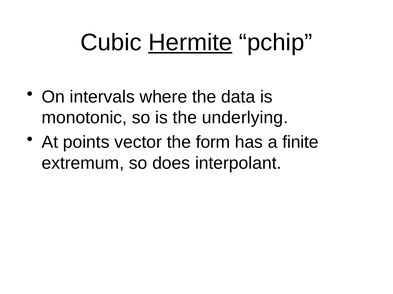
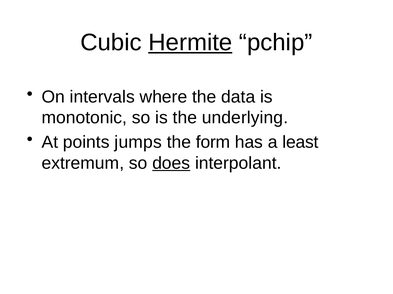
vector: vector -> jumps (138, 143)
finite: finite -> least (300, 143)
does underline: none -> present (171, 163)
